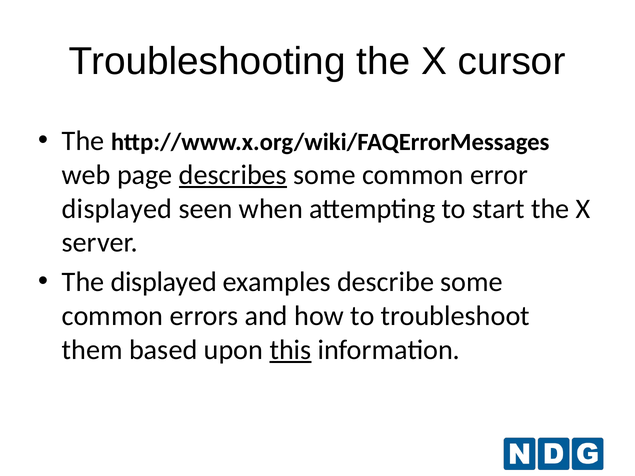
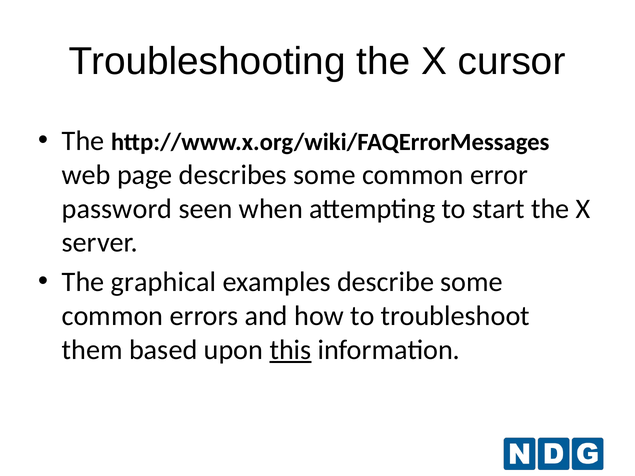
describes underline: present -> none (233, 175)
displayed: displayed -> password (117, 209)
The displayed: displayed -> graphical (164, 282)
